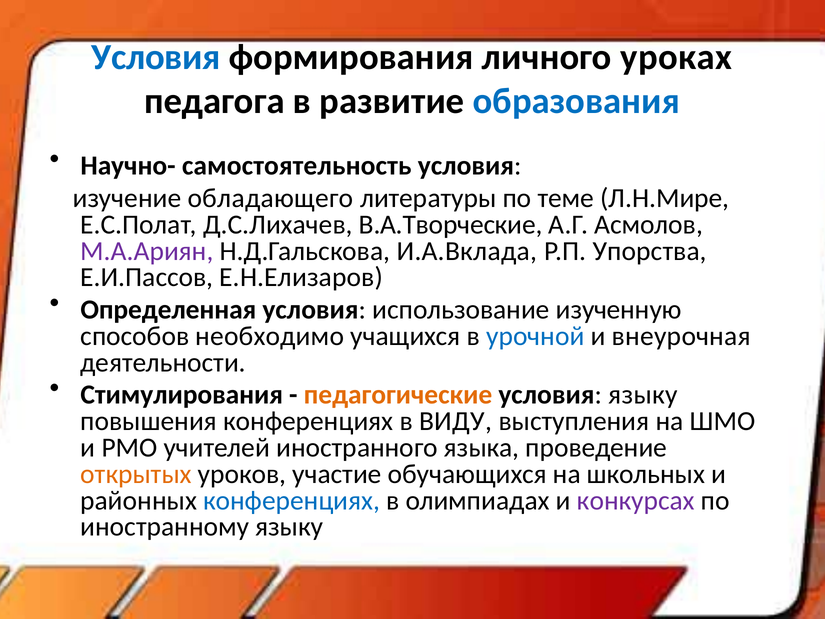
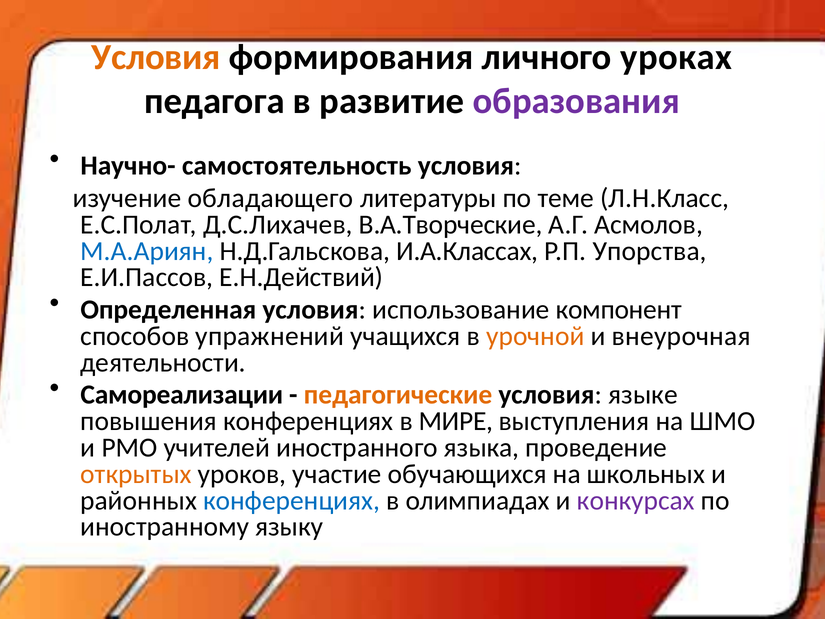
Условия colour: blue -> orange (156, 57)
образования colour: blue -> purple (576, 101)
Л.Н.Мире: Л.Н.Мире -> Л.Н.Класс (665, 198)
М.А.Ариян colour: purple -> blue (147, 251)
И.А.Вклада: И.А.Вклада -> И.А.Классах (467, 251)
Е.Н.Елизаров: Е.Н.Елизаров -> Е.Н.Действий (301, 277)
изученную: изученную -> компонент (619, 310)
необходимо: необходимо -> упражнений (270, 336)
урочной colour: blue -> orange (535, 336)
Стимулирования: Стимулирования -> Самореализации (182, 395)
условия языку: языку -> языке (643, 395)
ВИДУ: ВИДУ -> МИРЕ (456, 421)
